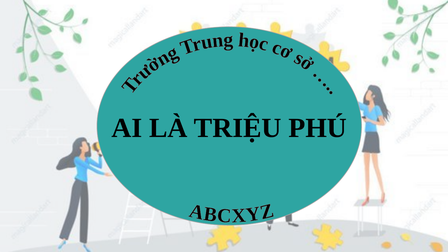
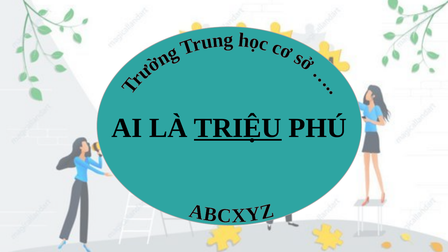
TRIỆU underline: none -> present (238, 128)
